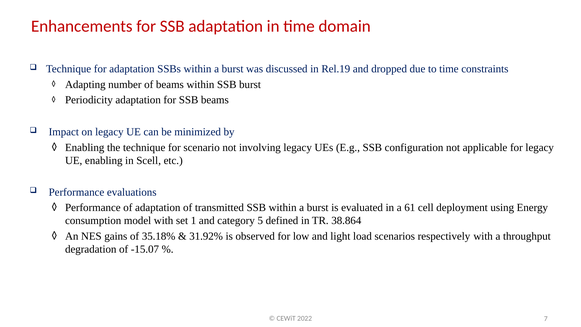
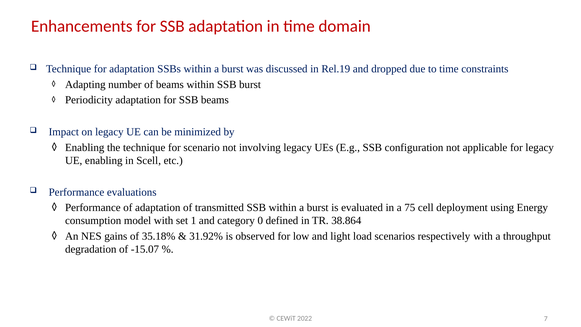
61: 61 -> 75 (410, 207)
5: 5 -> 0 (260, 221)
